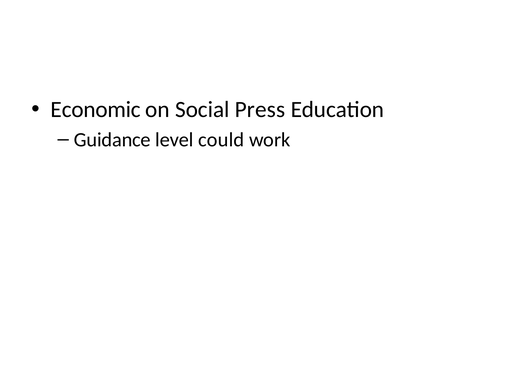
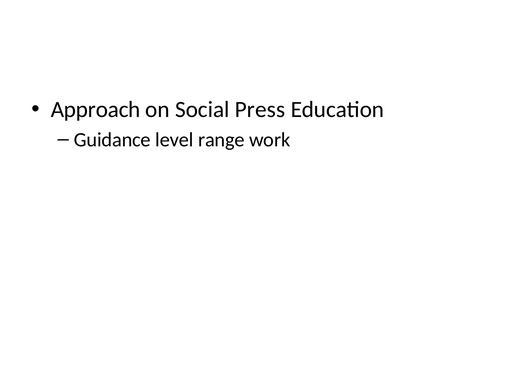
Economic: Economic -> Approach (96, 110)
could: could -> range (221, 140)
